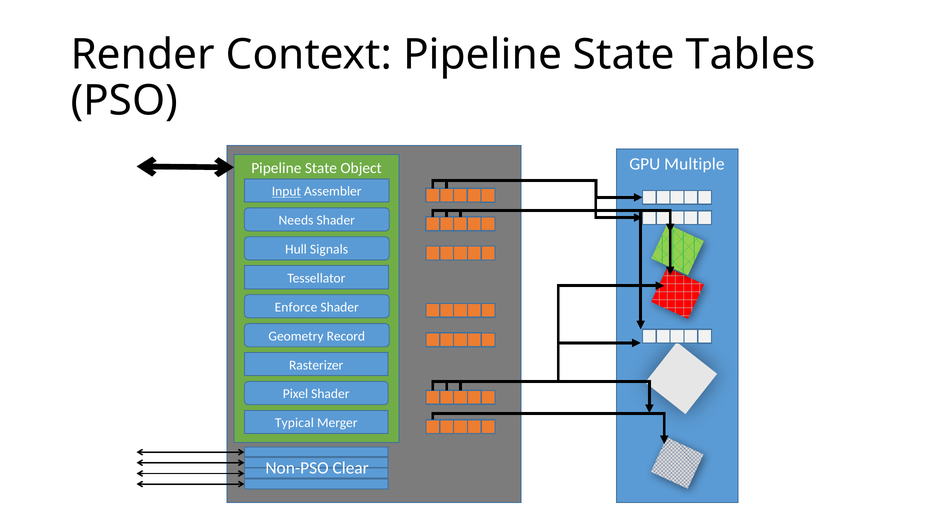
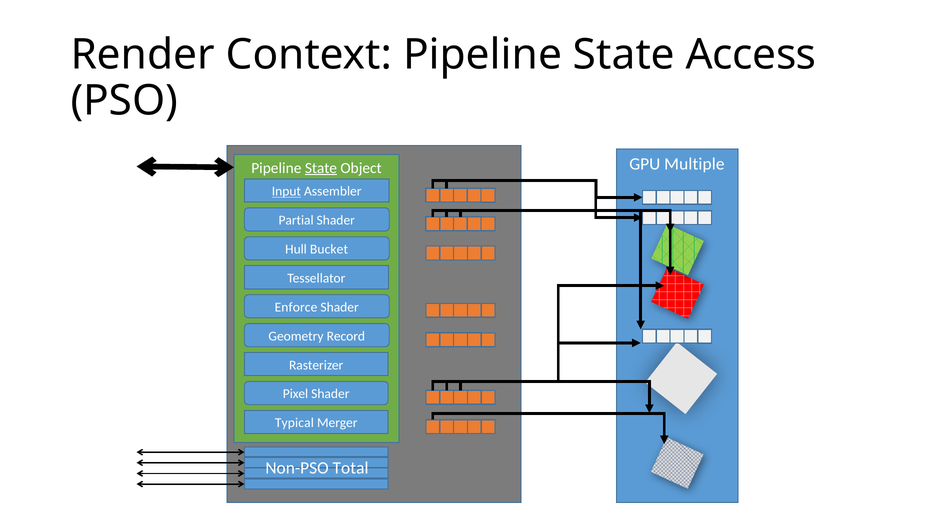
Tables: Tables -> Access (751, 55)
State underline: none -> present (321, 168)
Needs: Needs -> Partial (296, 220)
Signals: Signals -> Bucket (329, 249)
Clear: Clear -> Total (351, 468)
